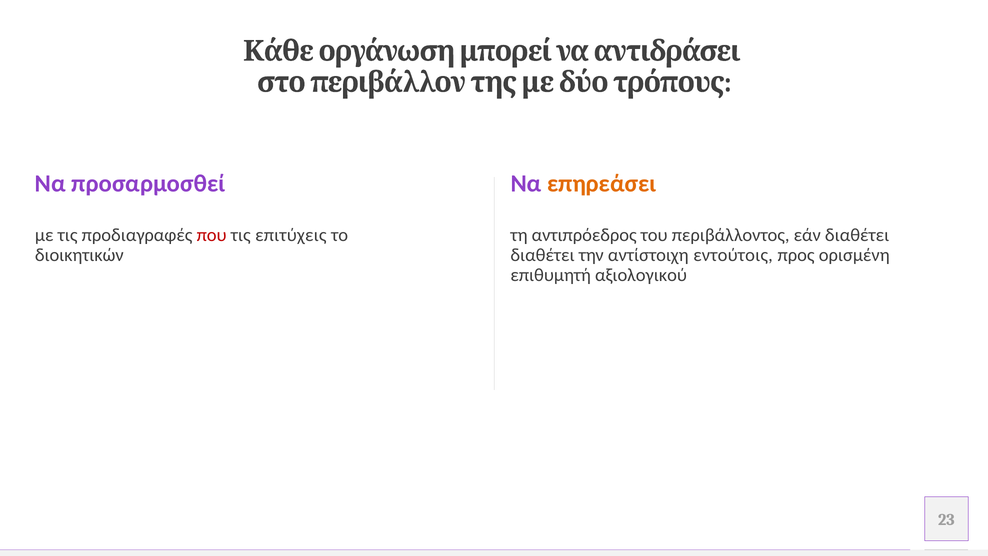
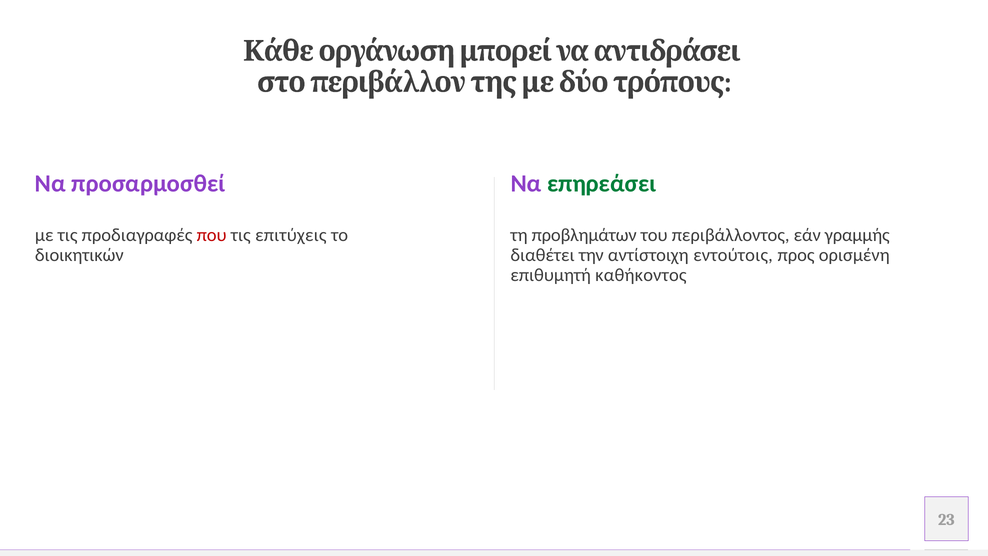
επηρεάσει colour: orange -> green (602, 183)
αντιπρόεδρος: αντιπρόεδρος -> προβλημάτων (584, 235)
εάν διαθέτει: διαθέτει -> γραμμής (857, 235)
αξιολογικού: αξιολογικού -> καθήκοντος (641, 275)
